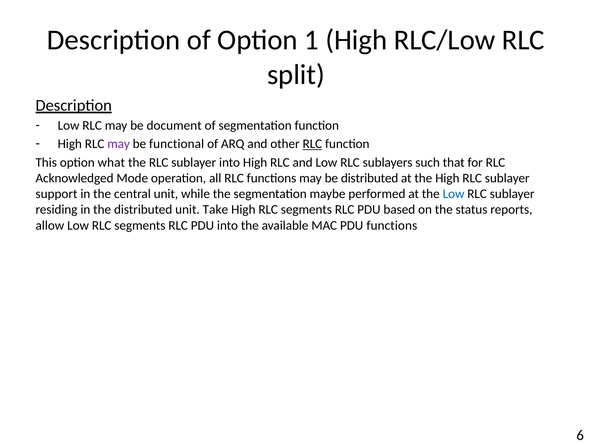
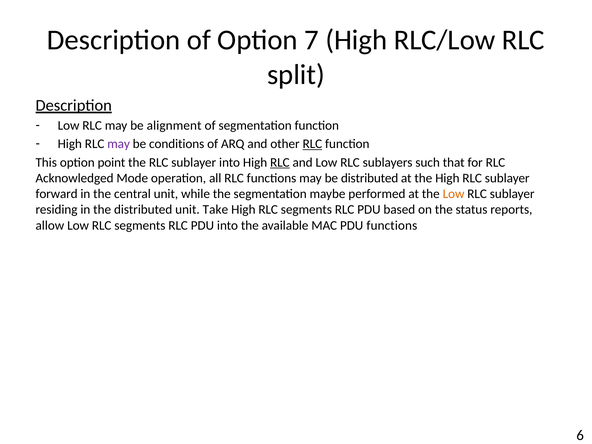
1: 1 -> 7 (312, 40)
document: document -> alignment (174, 126)
functional: functional -> conditions (177, 144)
what: what -> point (111, 162)
RLC underline: none -> present (280, 162)
support: support -> forward (57, 194)
Low colour: blue -> orange (454, 194)
